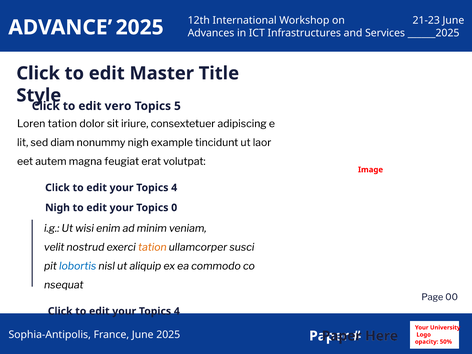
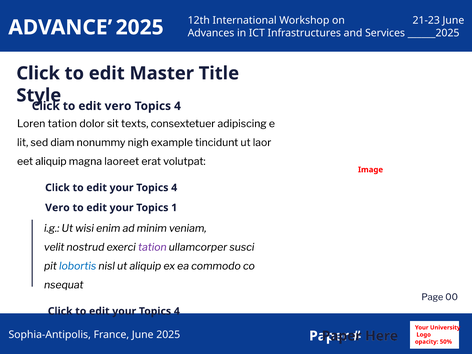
5: 5 -> 4 (177, 106)
iriure: iriure -> texts (135, 124)
autem: autem -> aliquip (51, 161)
feugiat: feugiat -> laoreet (122, 161)
Nigh: Nigh -> Vero (57, 208)
0: 0 -> 1 (174, 208)
tation colour: orange -> purple (152, 247)
